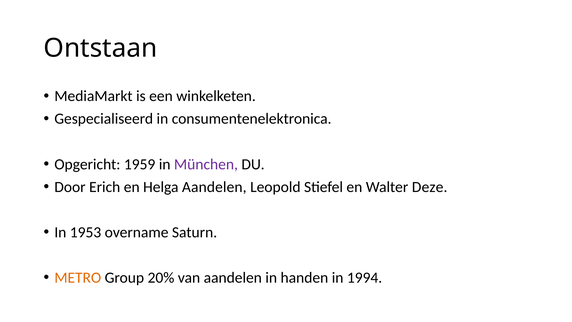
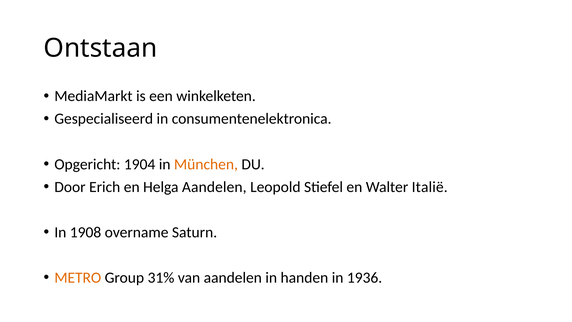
1959: 1959 -> 1904 (140, 164)
München colour: purple -> orange (206, 164)
Deze: Deze -> Italië (430, 187)
1953: 1953 -> 1908 (86, 232)
20%: 20% -> 31% (161, 278)
1994: 1994 -> 1936 (365, 278)
